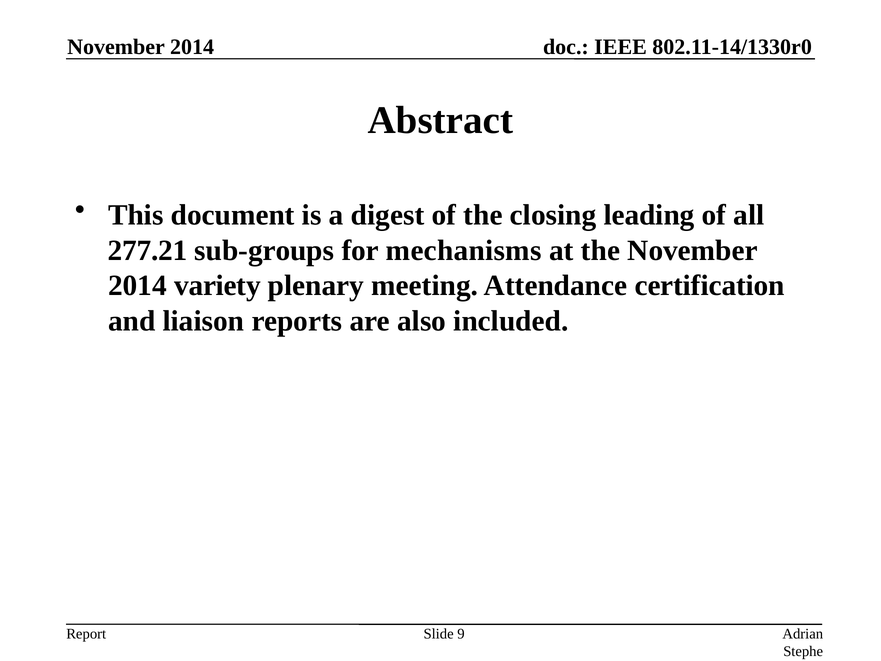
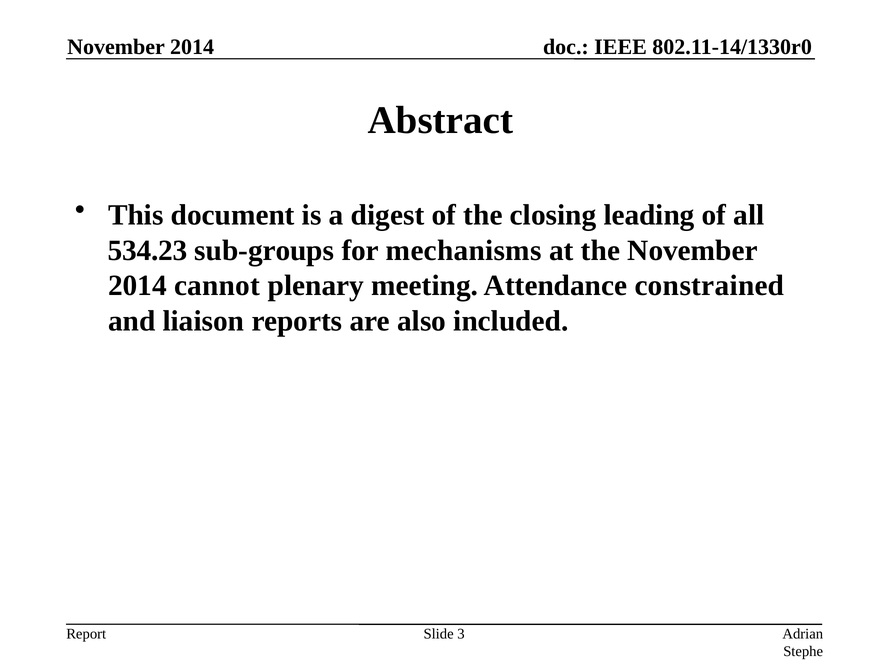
277.21: 277.21 -> 534.23 (148, 250)
variety: variety -> cannot (217, 285)
certification: certification -> constrained (709, 285)
9: 9 -> 3 (461, 634)
